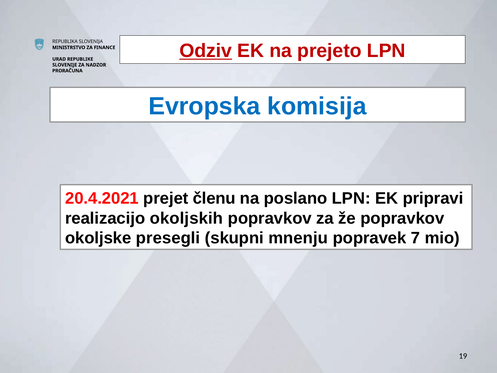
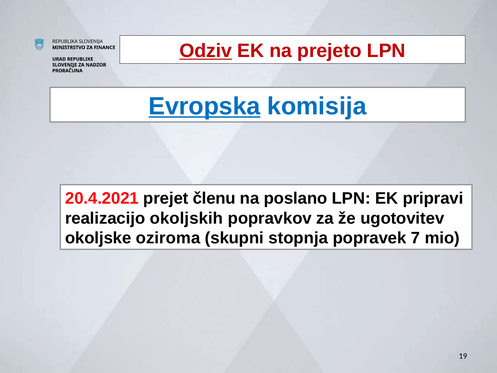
Evropska underline: none -> present (204, 106)
že popravkov: popravkov -> ugotovitev (402, 218)
presegli: presegli -> oziroma (168, 238)
mnenju: mnenju -> stopnja (298, 238)
